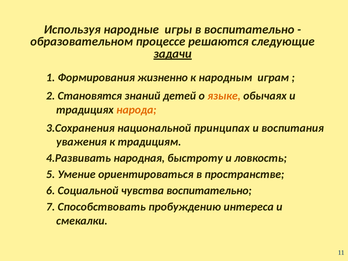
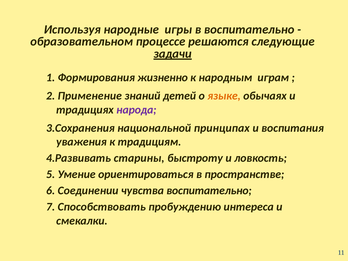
Становятся: Становятся -> Применение (90, 96)
народа colour: orange -> purple (136, 110)
народная: народная -> старины (139, 158)
Социальной: Социальной -> Соединении (88, 191)
